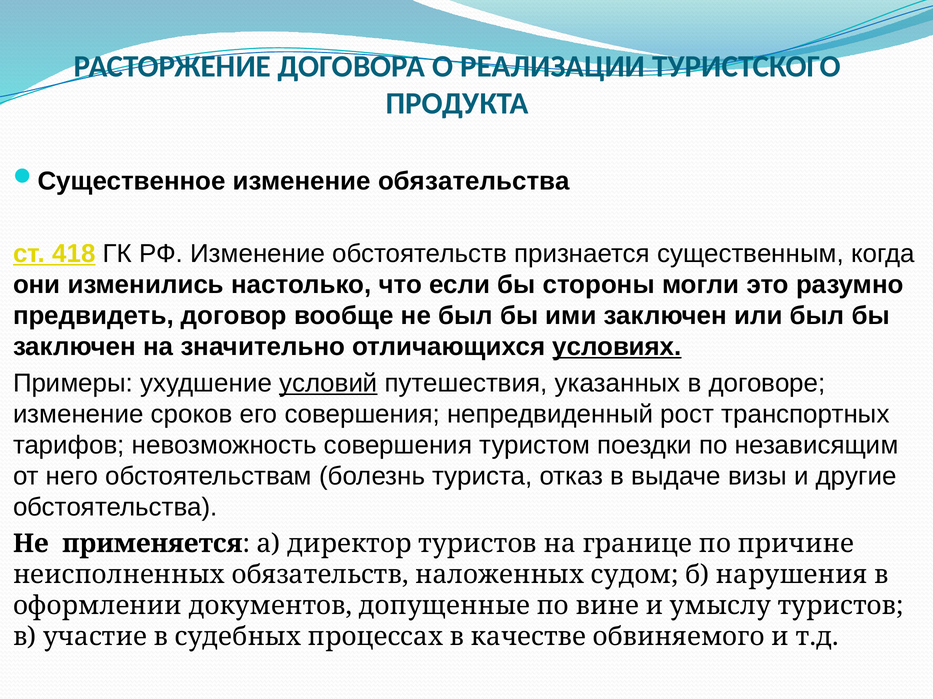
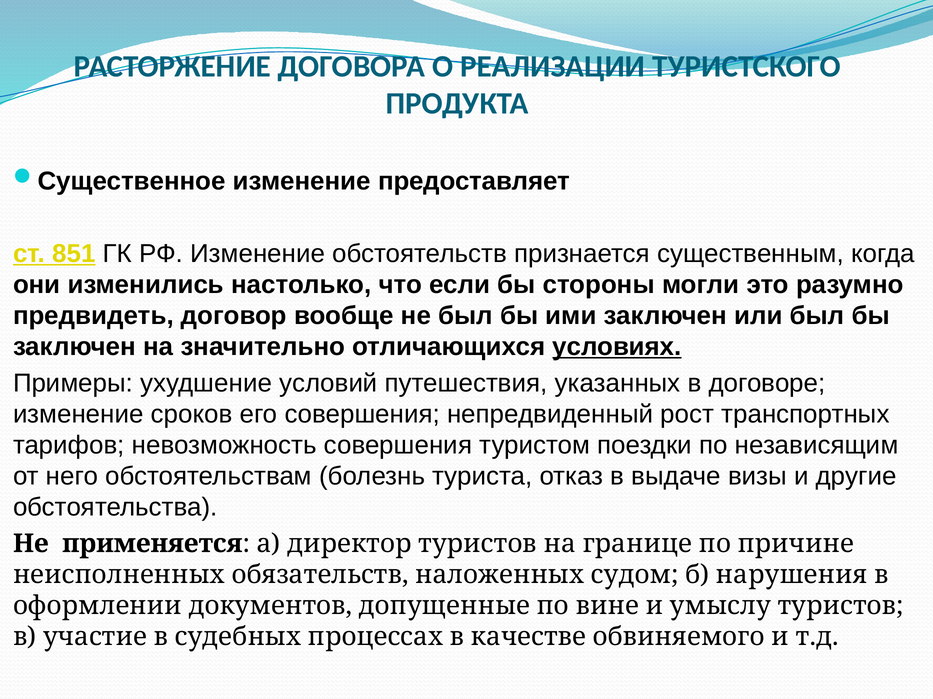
обязательства: обязательства -> предоставляет (474, 181)
418: 418 -> 851 (74, 254)
условий underline: present -> none (328, 383)
